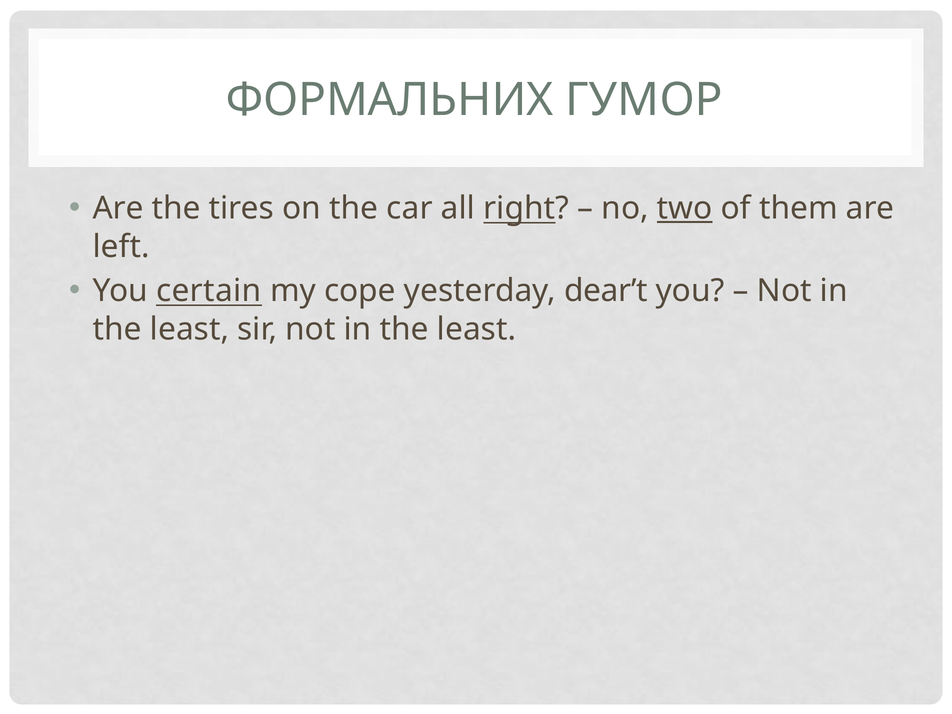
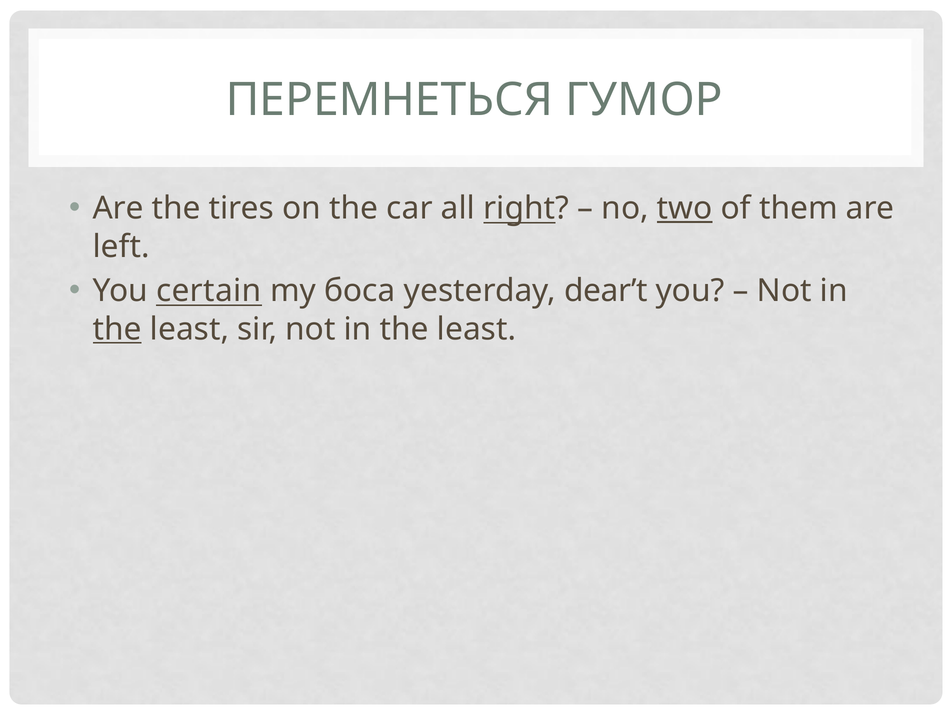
ФОРМАЛЬНИХ: ФОРМАЛЬНИХ -> ПЕРЕМНЕТЬСЯ (390, 100)
cope: cope -> боса (360, 291)
the underline: none -> present (117, 329)
